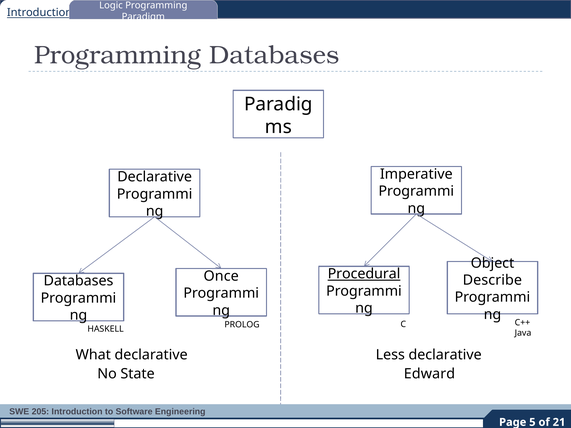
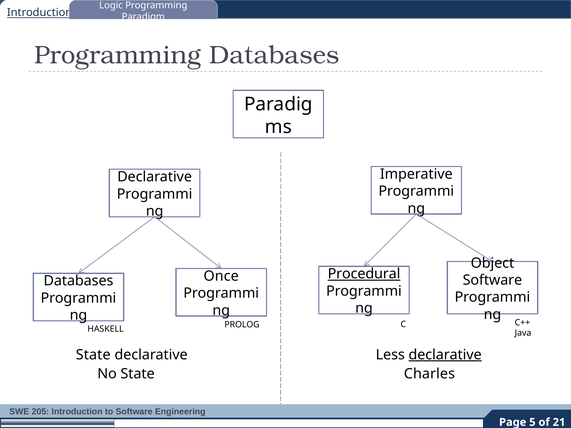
Describe: Describe -> Software (492, 280)
What: What -> State (93, 355)
declarative underline: none -> present (445, 355)
Edward: Edward -> Charles (429, 374)
